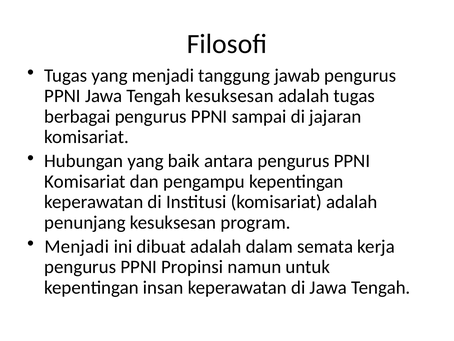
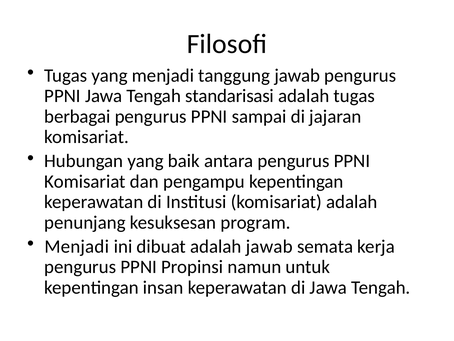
Tengah kesuksesan: kesuksesan -> standarisasi (230, 96)
adalah dalam: dalam -> jawab (269, 246)
